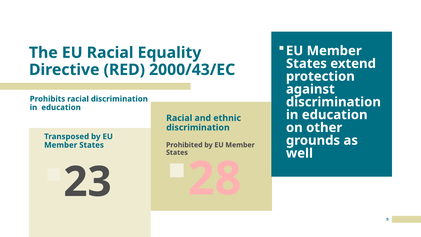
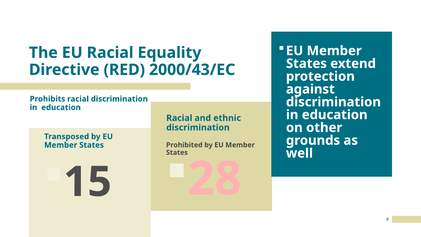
23: 23 -> 15 (88, 182)
